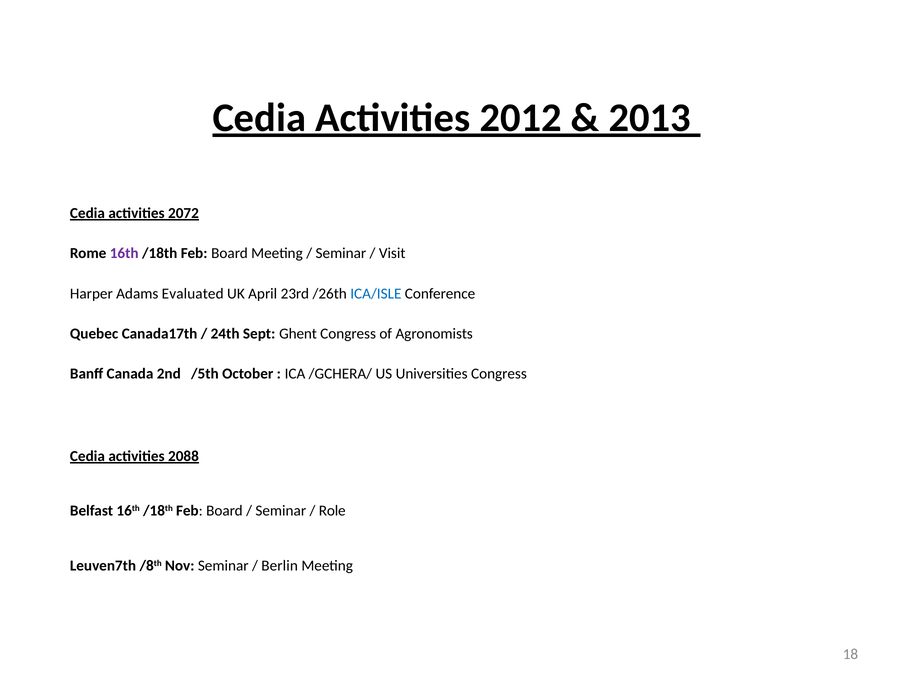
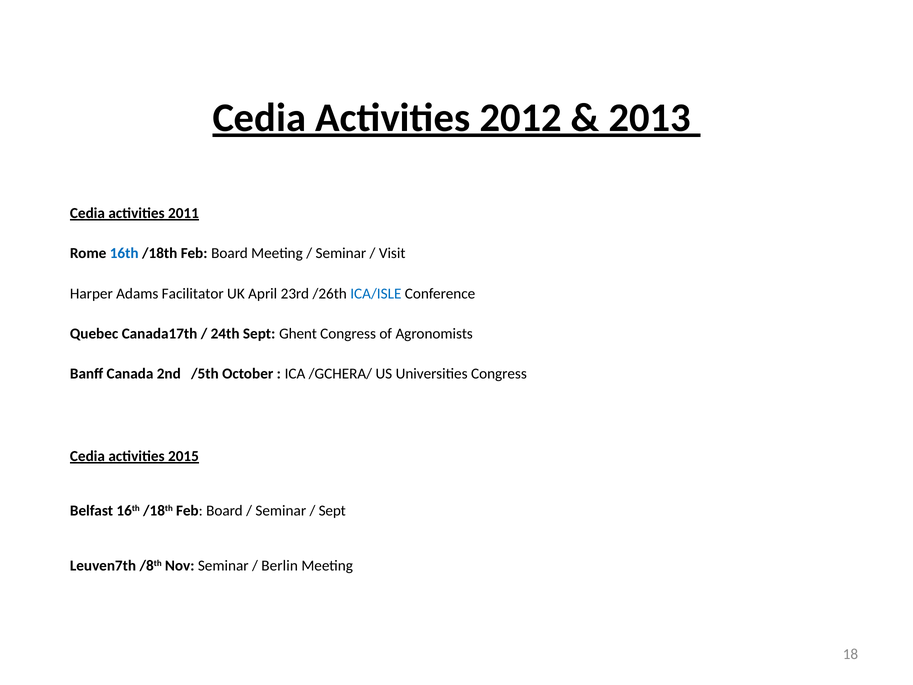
2072: 2072 -> 2011 (183, 213)
16th colour: purple -> blue (124, 253)
Evaluated: Evaluated -> Facilitator (193, 293)
2088: 2088 -> 2015 (183, 456)
Role: Role -> Sept (332, 511)
